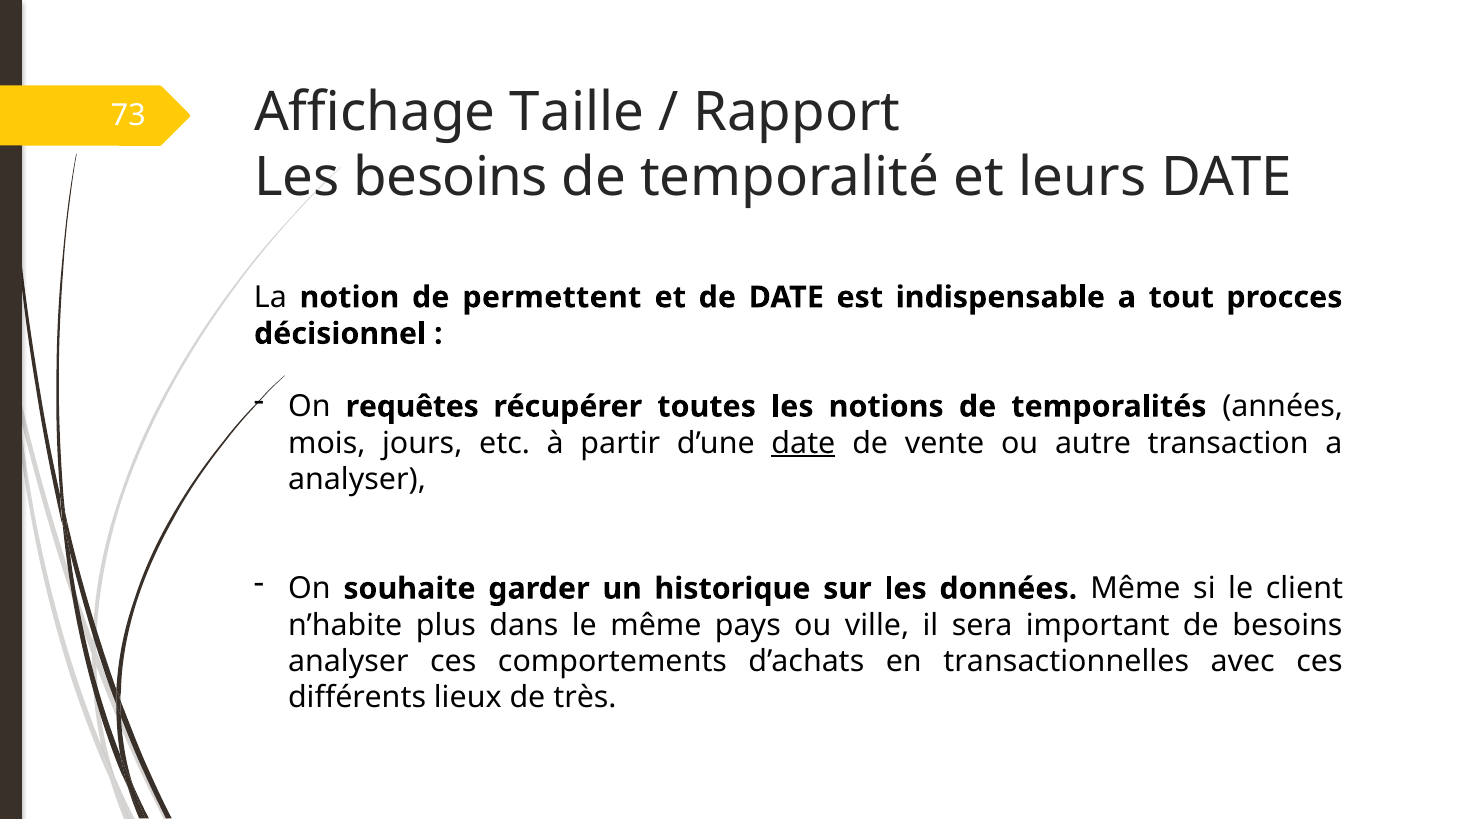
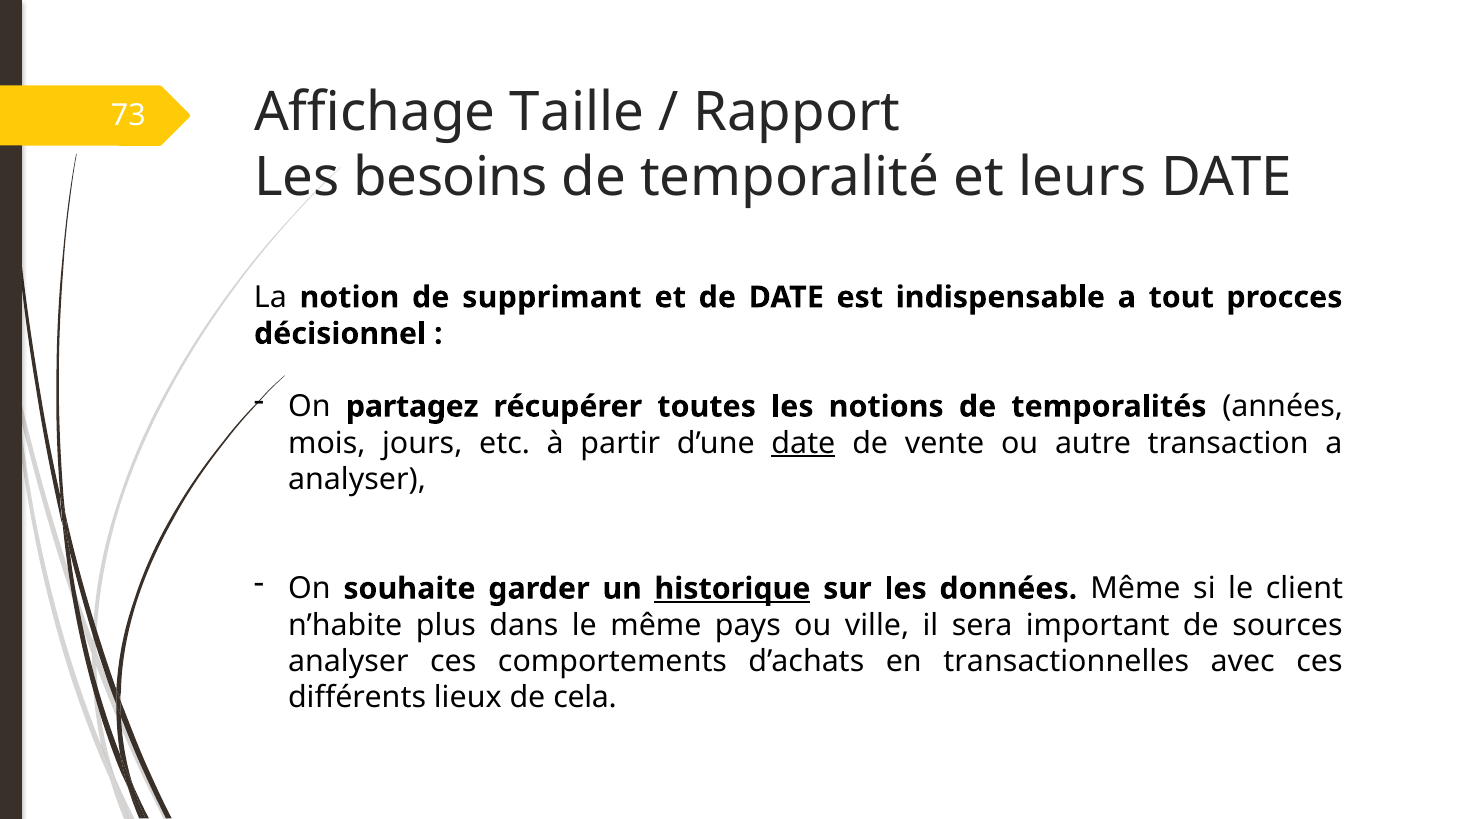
permettent: permettent -> supprimant (552, 298)
requêtes: requêtes -> partagez (412, 407)
historique underline: none -> present (732, 589)
de besoins: besoins -> sources (1287, 625)
très: très -> cela (585, 698)
